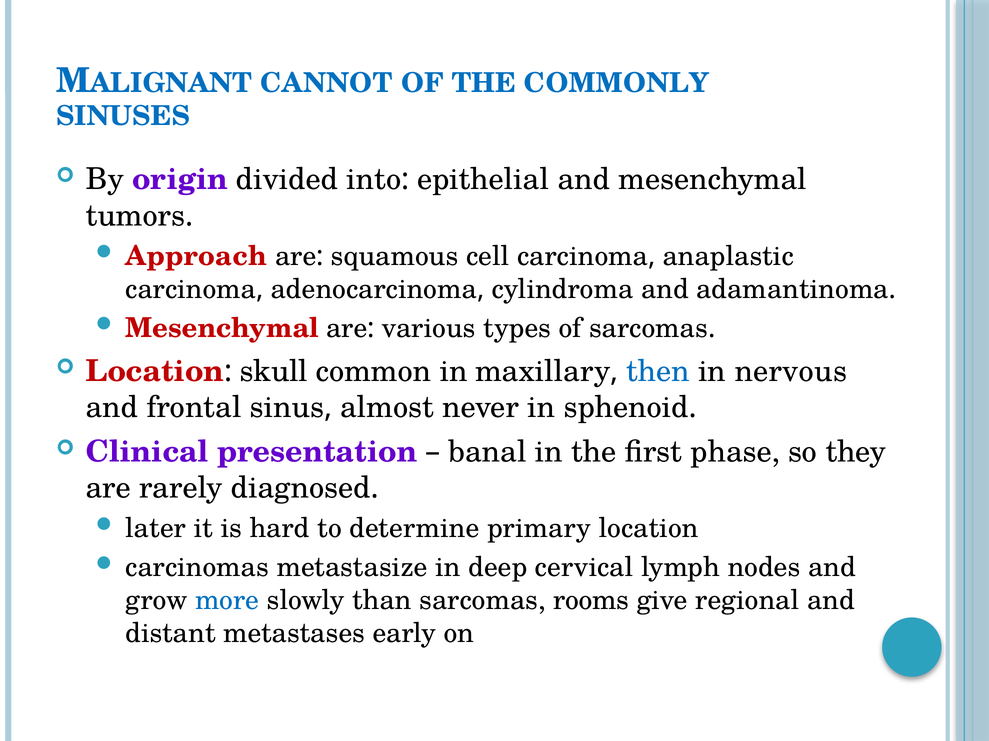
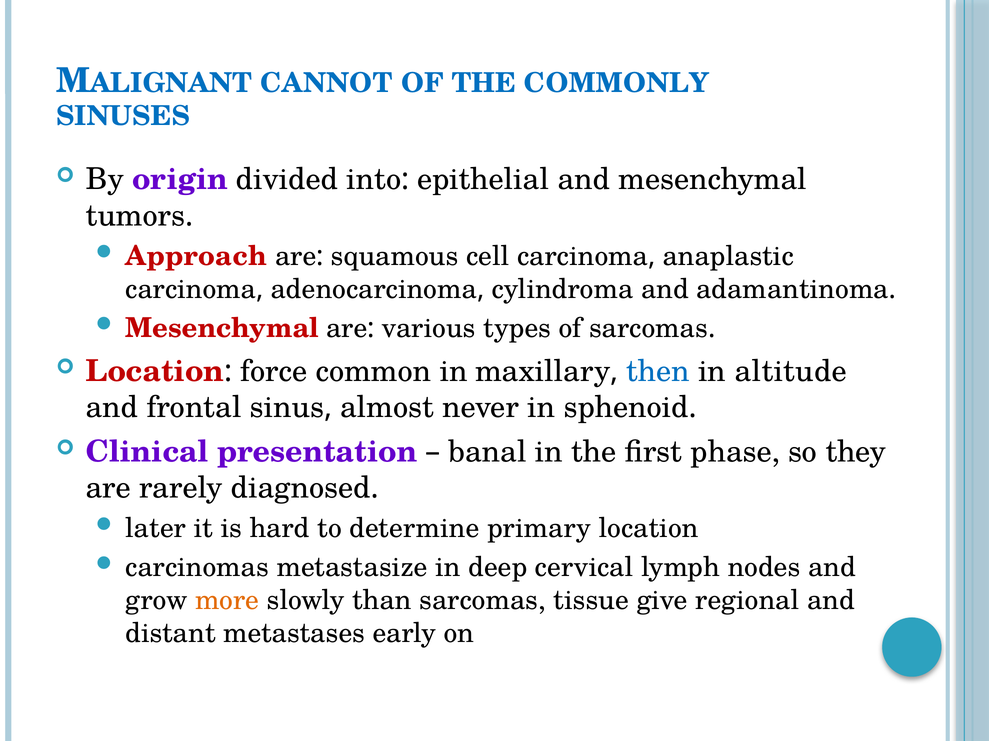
skull: skull -> force (274, 371)
nervous: nervous -> altitude (791, 371)
more colour: blue -> orange (227, 601)
rooms: rooms -> tissue (591, 601)
